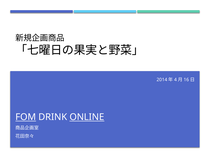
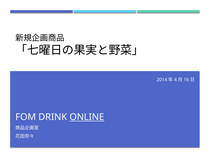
FOM underline: present -> none (26, 117)
